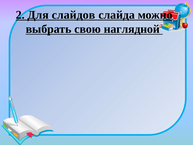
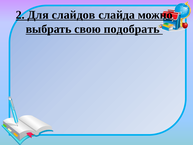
наглядной: наглядной -> подобрать (132, 29)
